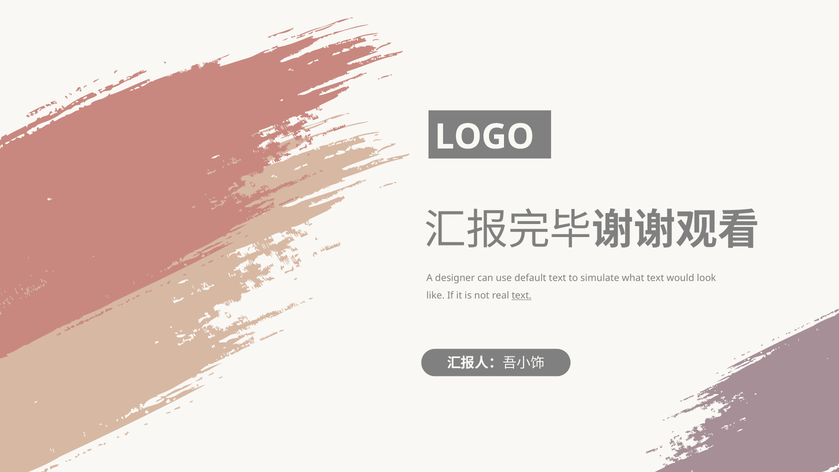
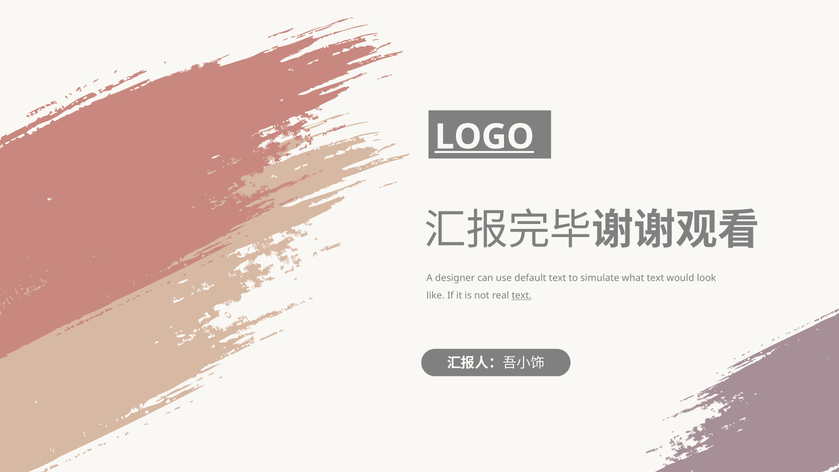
LOGO underline: none -> present (484, 137)
